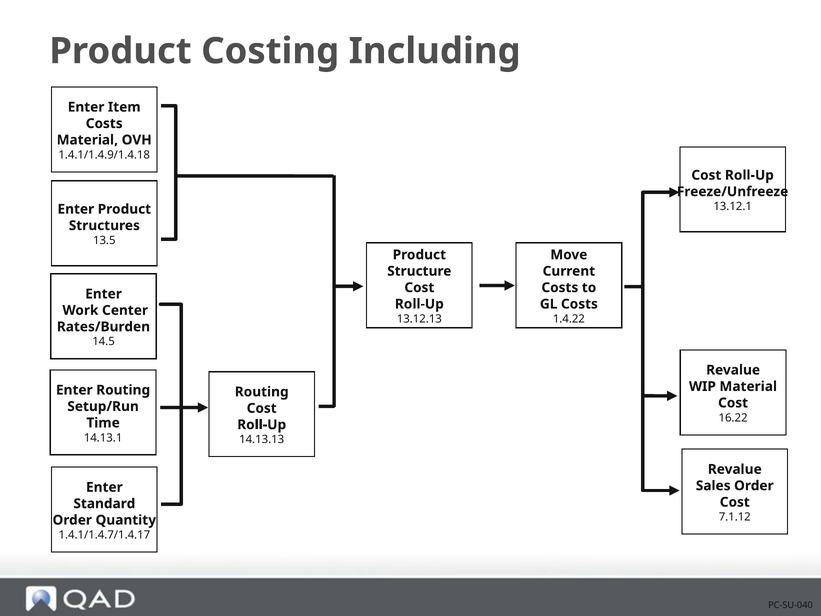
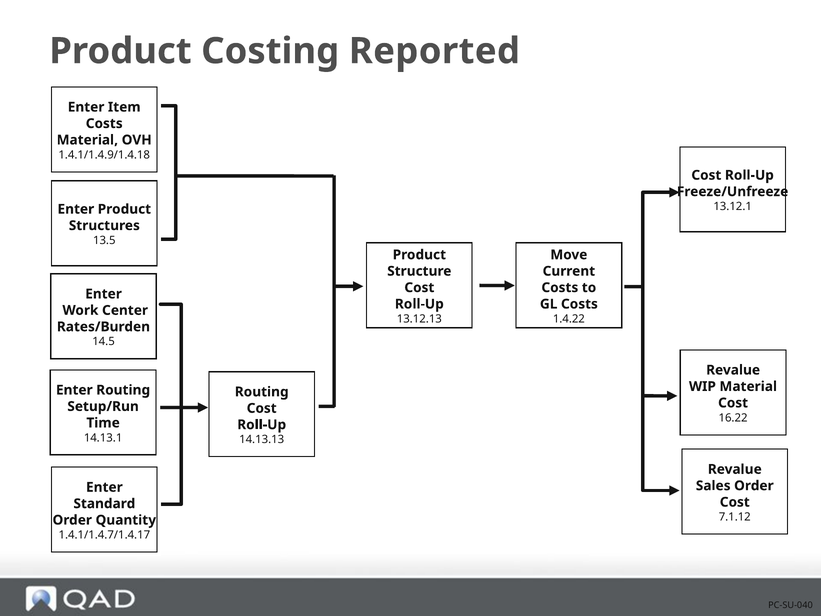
Including: Including -> Reported (434, 51)
